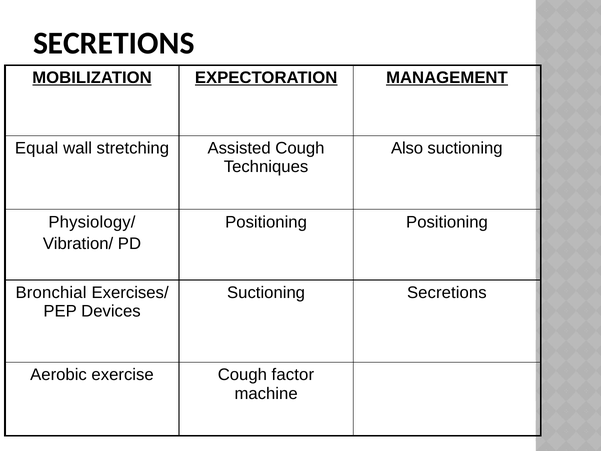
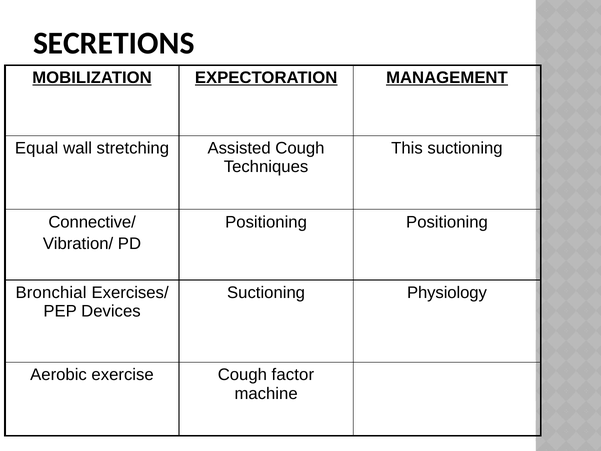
Also: Also -> This (407, 148)
Physiology/: Physiology/ -> Connective/ (92, 222)
Suctioning Secretions: Secretions -> Physiology (447, 292)
